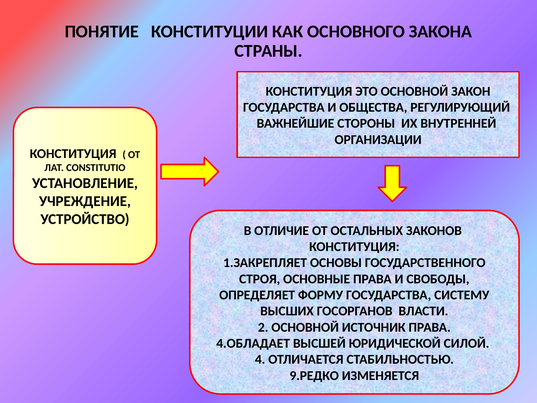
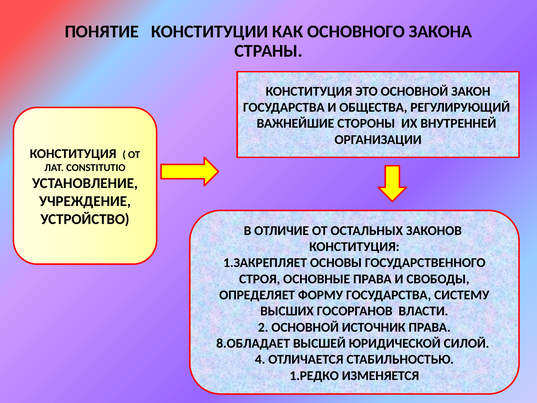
4.ОБЛАДАЕТ: 4.ОБЛАДАЕТ -> 8.ОБЛАДАЕТ (253, 343)
9.РЕДКО: 9.РЕДКО -> 1.РЕДКО (314, 375)
